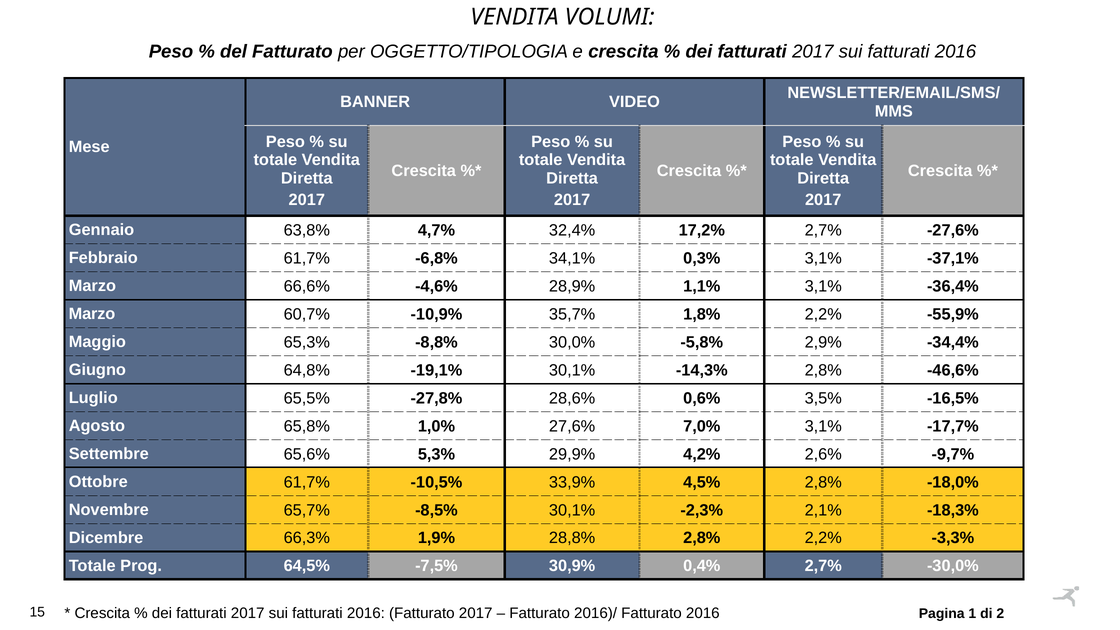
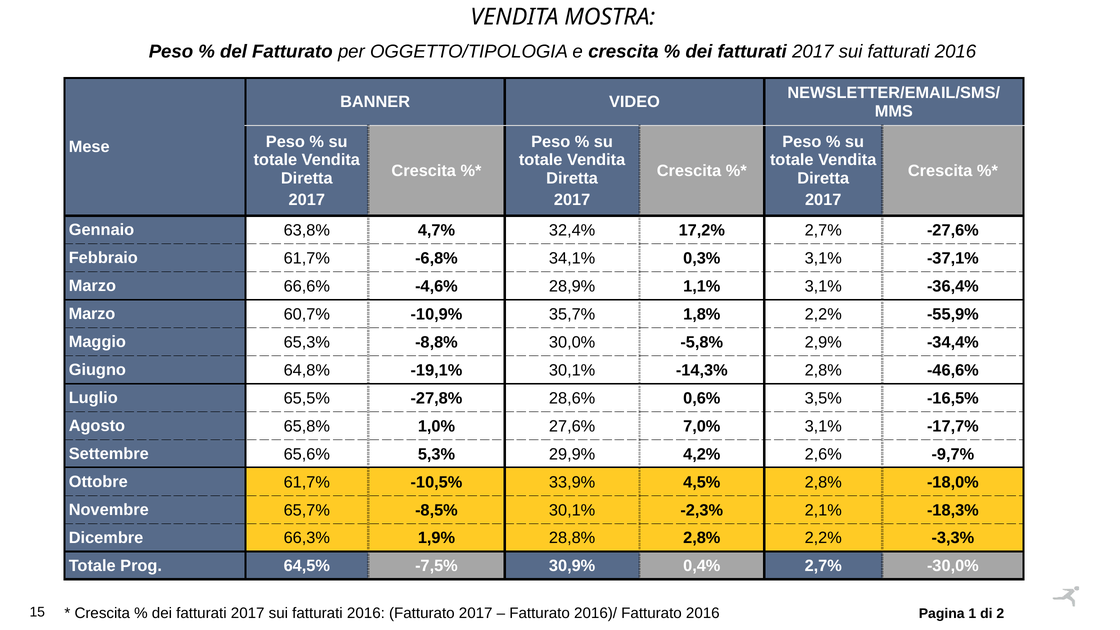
VOLUMI: VOLUMI -> MOSTRA (610, 17)
